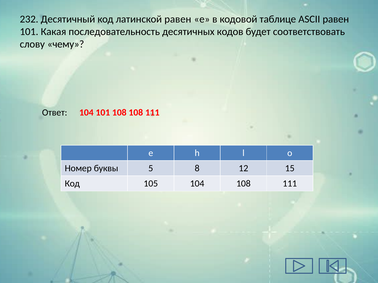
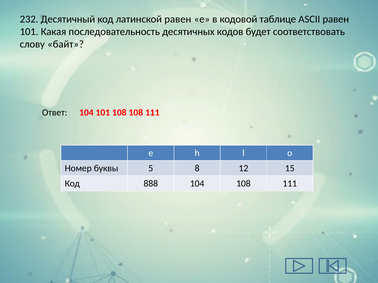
чему: чему -> байт (66, 44)
105: 105 -> 888 (151, 184)
